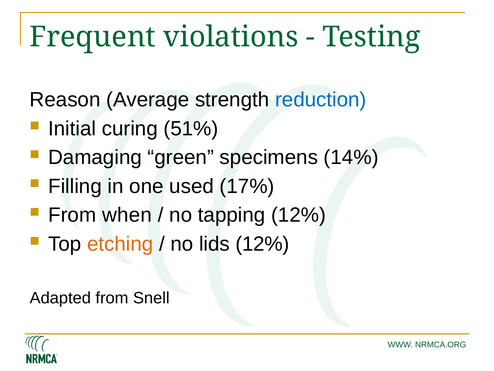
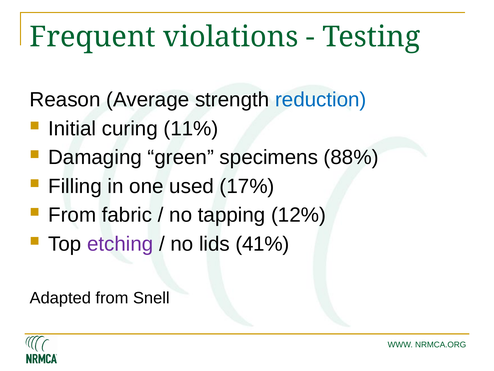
51%: 51% -> 11% (191, 128)
14%: 14% -> 88% (351, 157)
when: when -> fabric (127, 215)
etching colour: orange -> purple (120, 244)
lids 12%: 12% -> 41% (262, 244)
